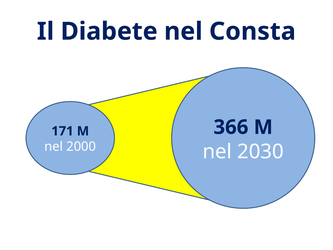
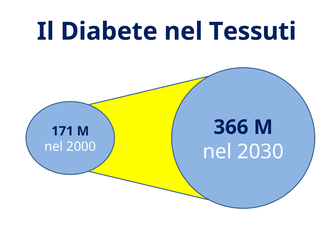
Consta: Consta -> Tessuti (253, 31)
